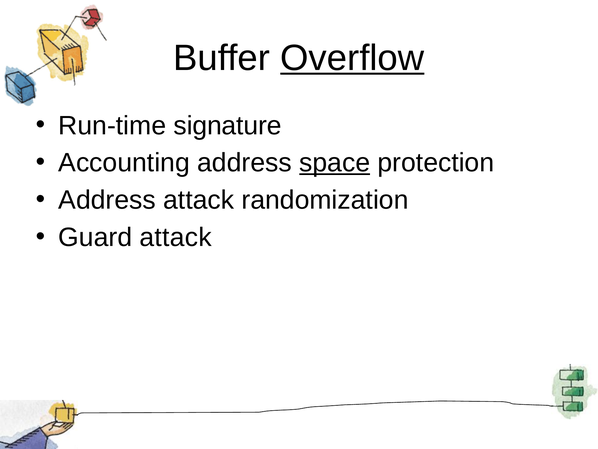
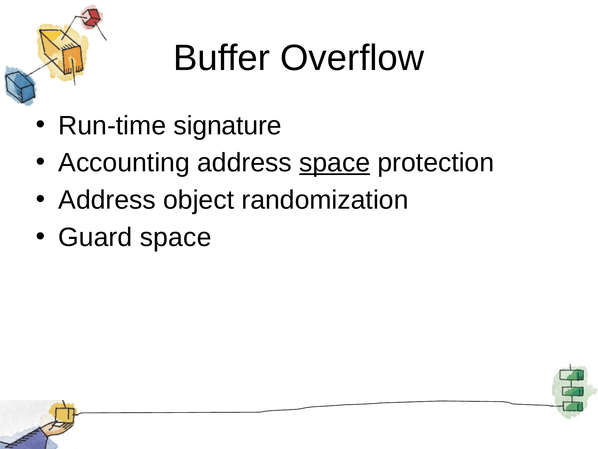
Overflow underline: present -> none (352, 58)
Address attack: attack -> object (199, 200)
Guard attack: attack -> space (176, 237)
